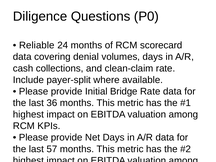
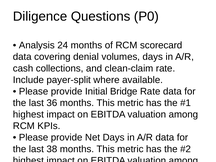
Reliable: Reliable -> Analysis (37, 45)
57: 57 -> 38 (52, 149)
